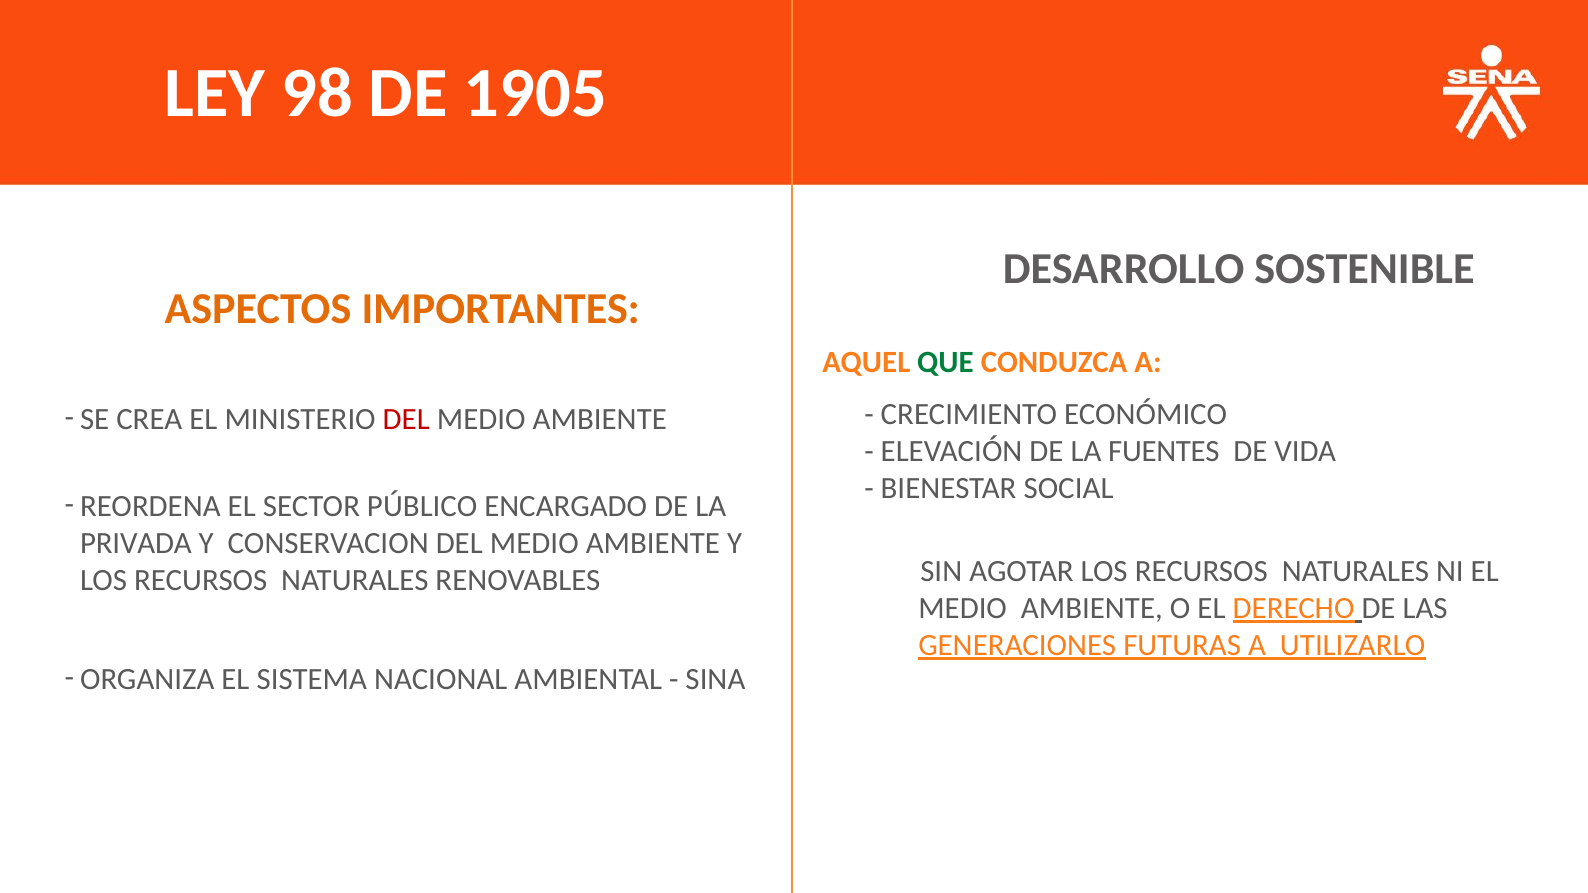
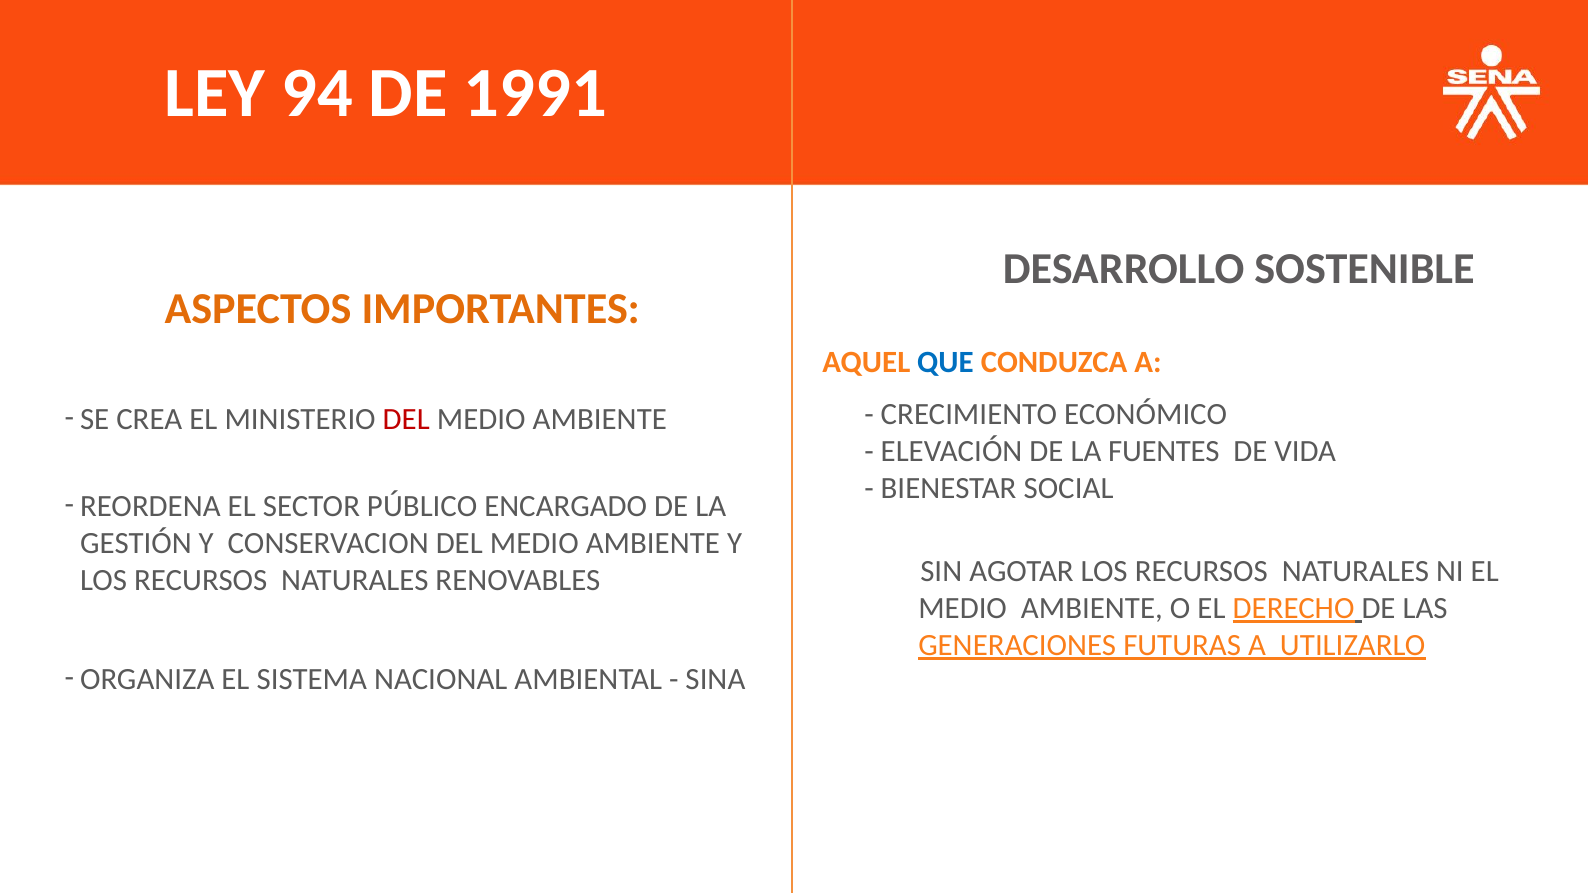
98: 98 -> 94 (317, 93)
1905: 1905 -> 1991 (535, 93)
QUE colour: green -> blue (945, 362)
PRIVADA: PRIVADA -> GESTIÓN (136, 543)
